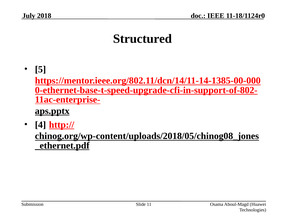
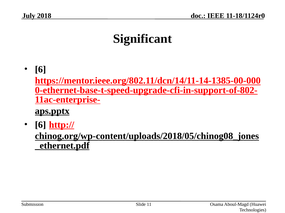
Structured: Structured -> Significant (142, 39)
5: 5 -> 6 (40, 70)
4: 4 -> 6 (40, 125)
